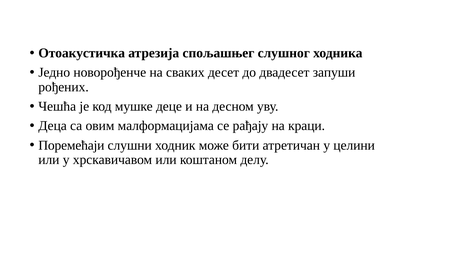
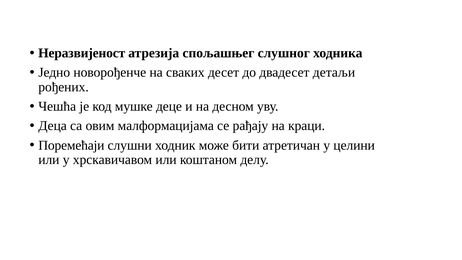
Отоакустичка: Отоакустичка -> Неразвијеност (82, 53)
запуши: запуши -> детаљи (334, 72)
